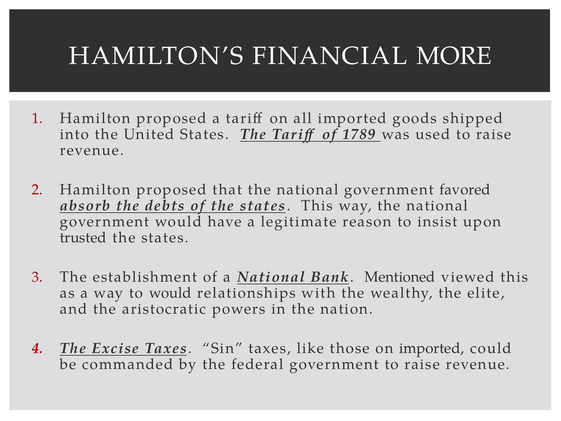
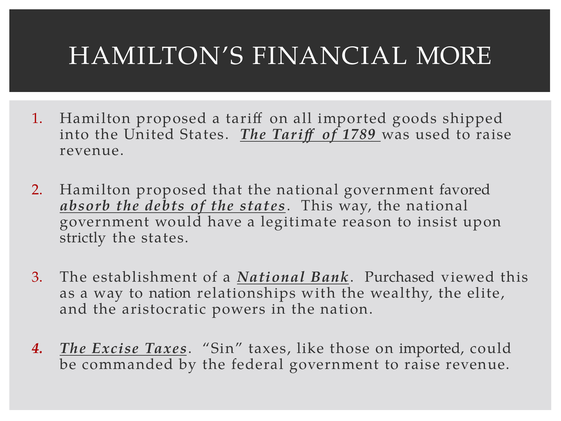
trusted: trusted -> strictly (83, 237)
Mentioned: Mentioned -> Purchased (400, 277)
to would: would -> nation (170, 293)
